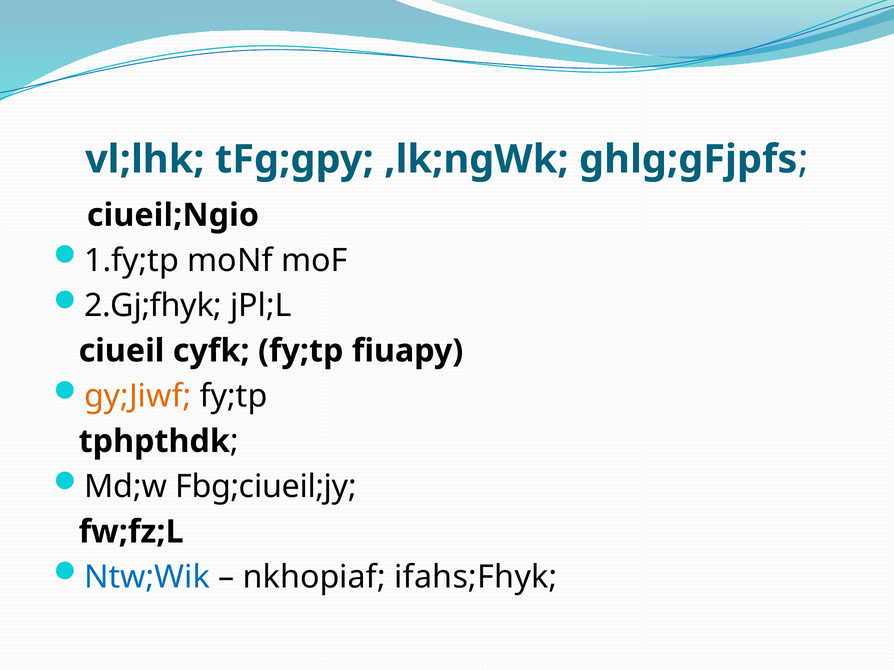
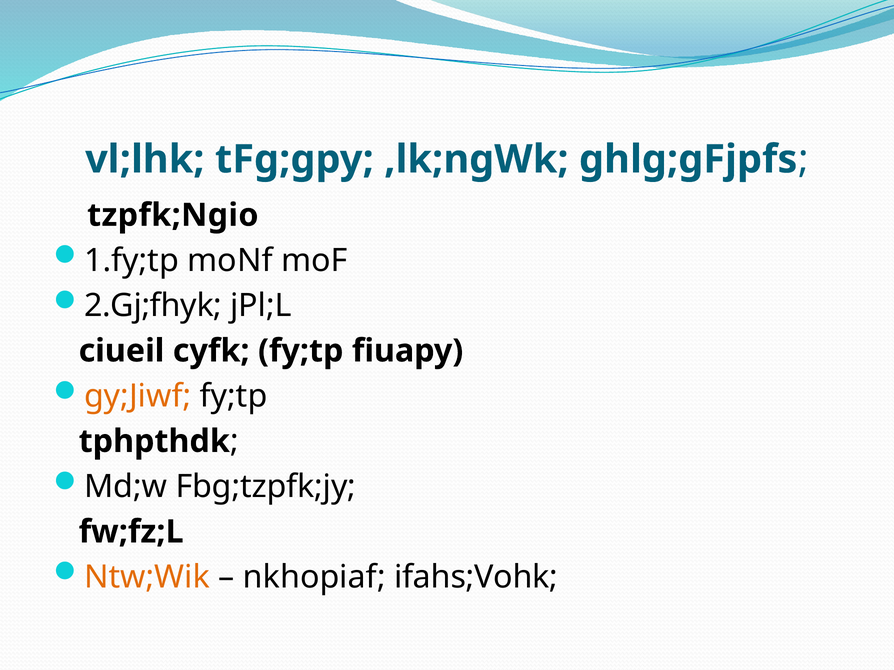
ciueil;Ngio: ciueil;Ngio -> tzpfk;Ngio (173, 215)
Fbg;ciueil;jy: Fbg;ciueil;jy -> Fbg;tzpfk;jy (266, 487)
Ntw;Wik colour: blue -> orange (147, 577)
ifahs;Fhyk: ifahs;Fhyk -> ifahs;Vohk (476, 577)
